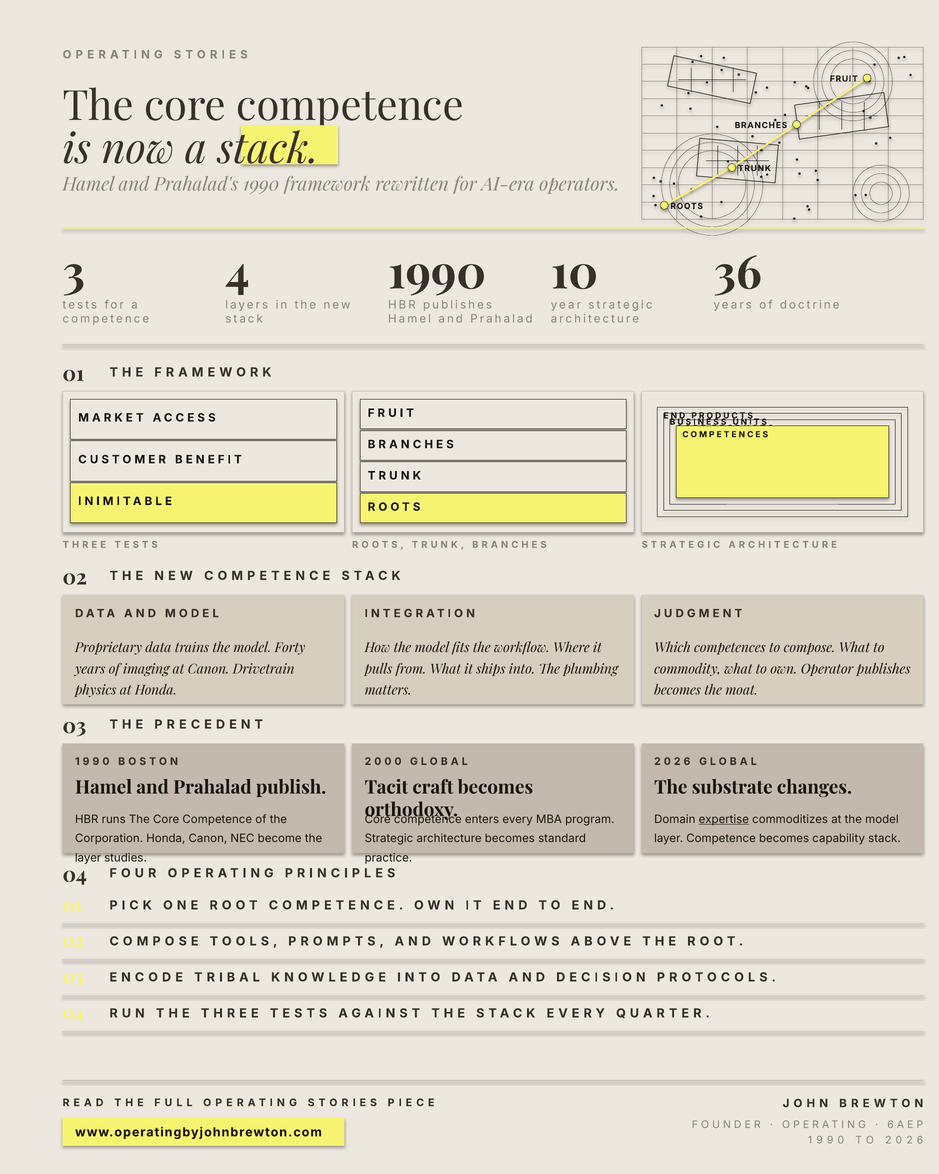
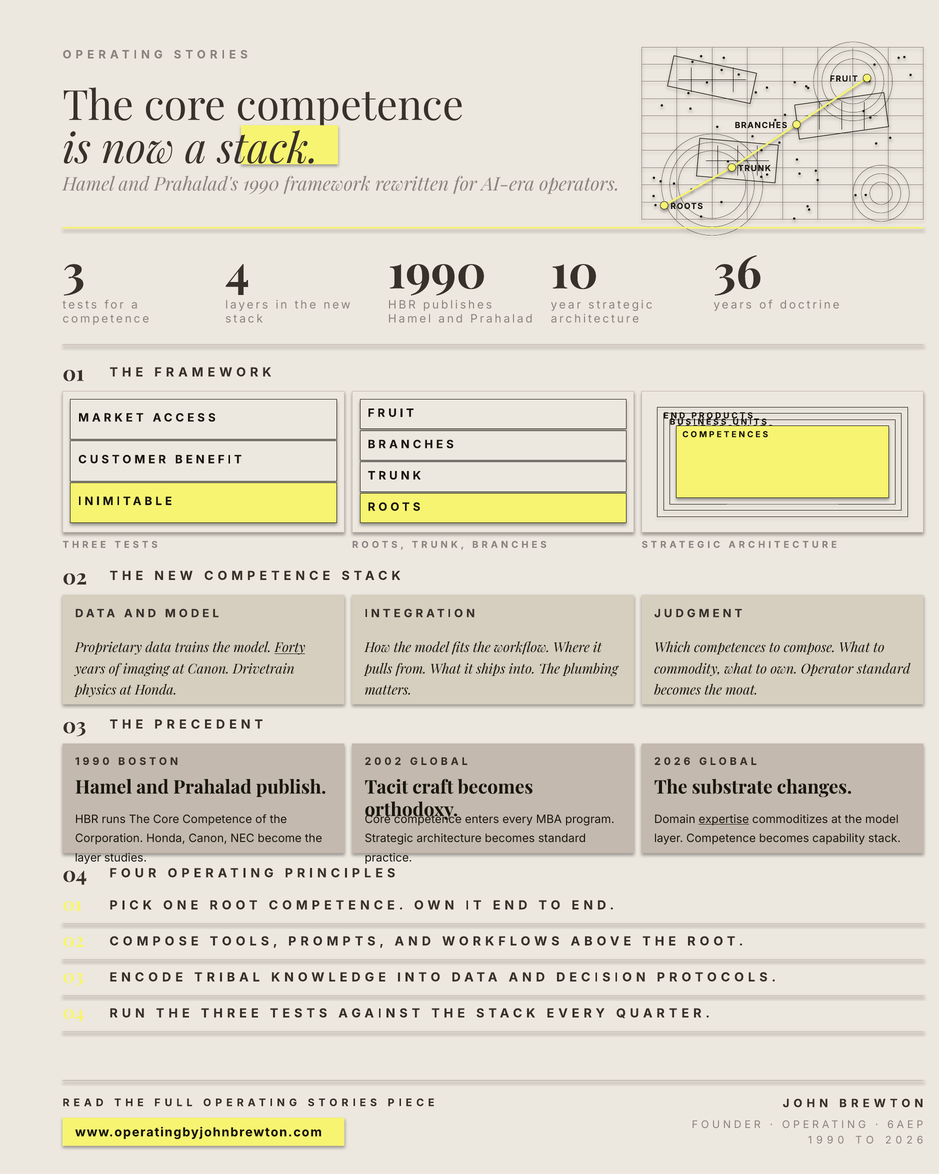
Forty underline: none -> present (290, 648)
Operator publishes: publishes -> standard (884, 669)
0: 0 -> 2 (398, 761)
